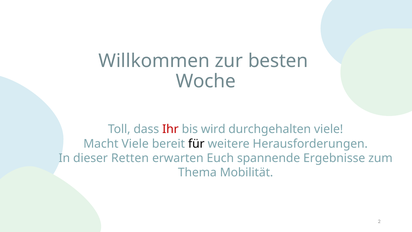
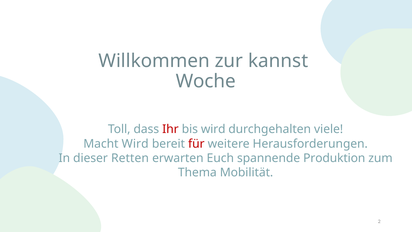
besten: besten -> kannst (278, 61)
Macht Viele: Viele -> Wird (135, 144)
für colour: black -> red (196, 144)
Ergebnisse: Ergebnisse -> Produktion (334, 158)
